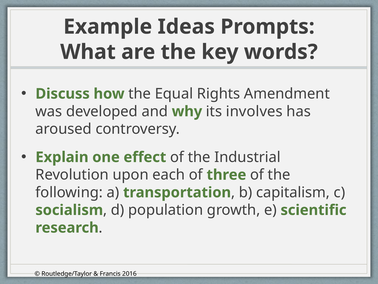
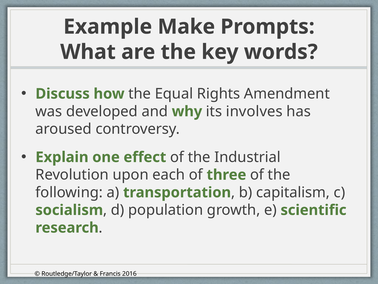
Ideas: Ideas -> Make (186, 27)
